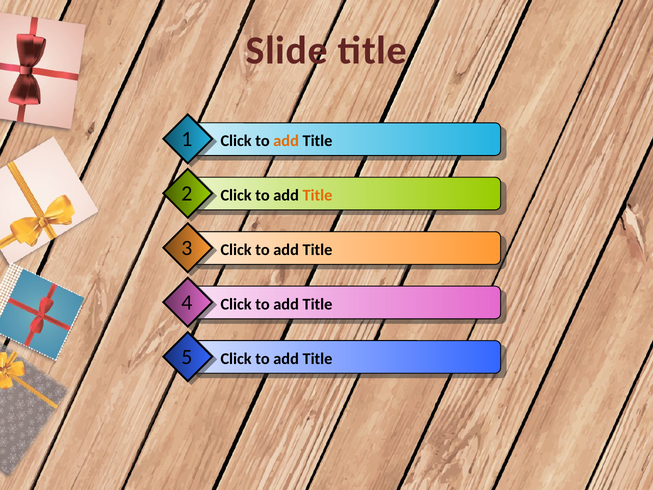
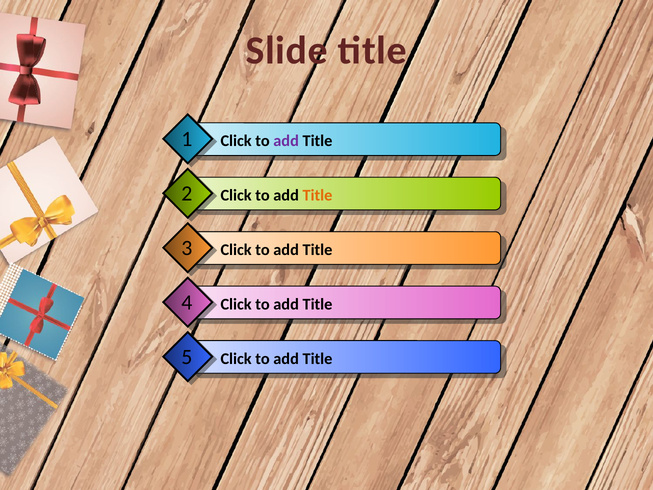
add colour: orange -> purple (286, 141)
